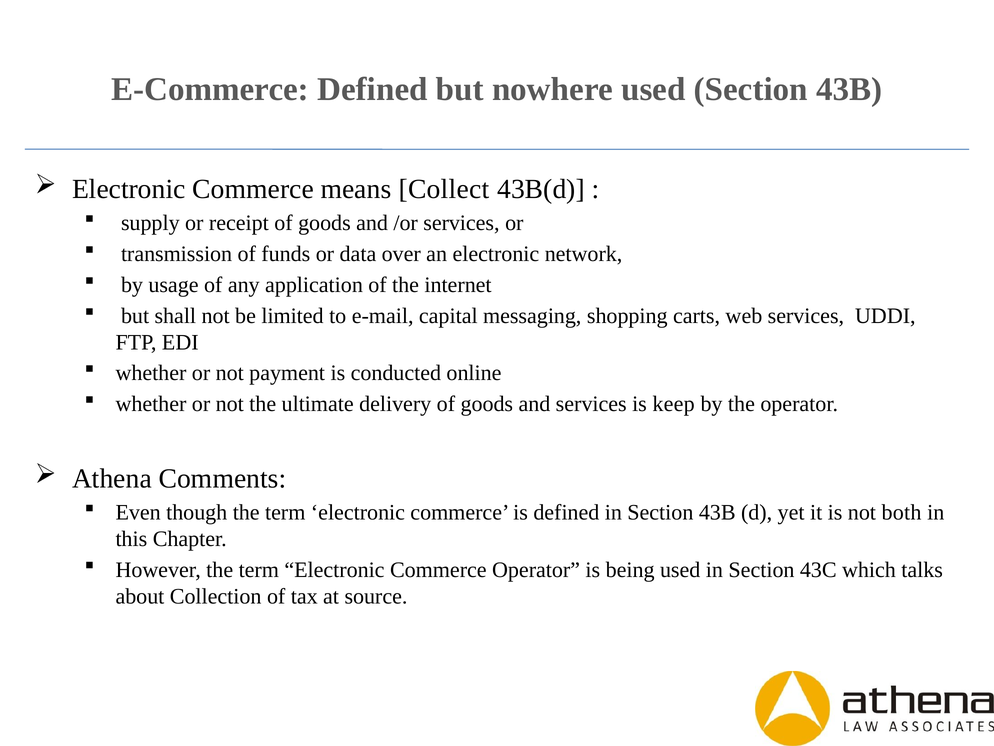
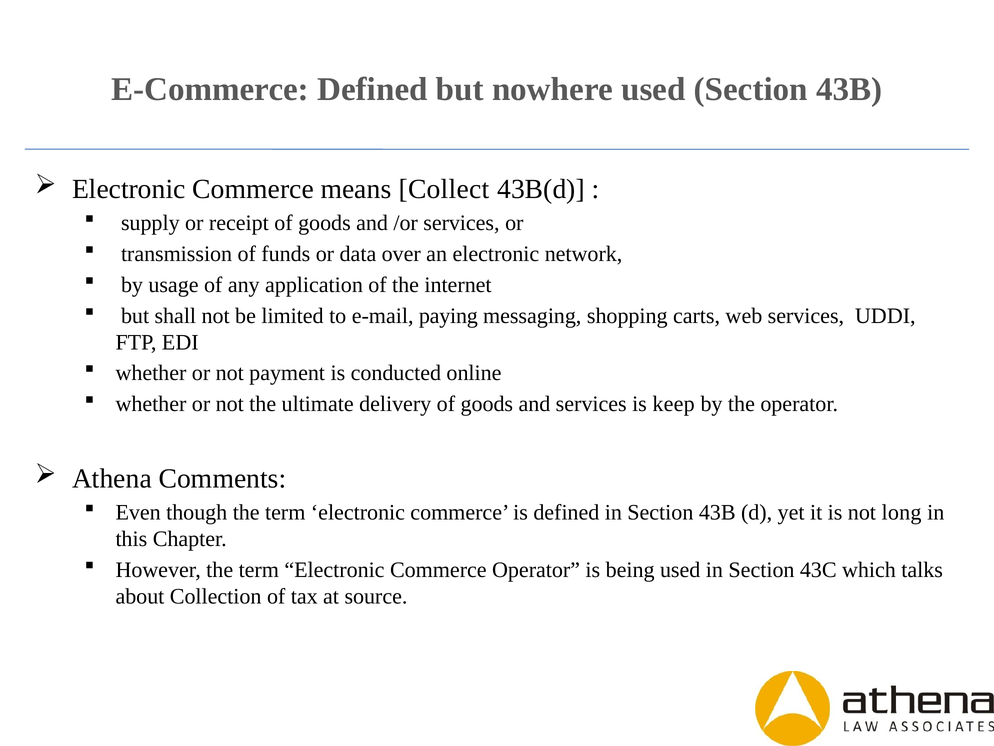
capital: capital -> paying (448, 316)
both: both -> long (902, 512)
